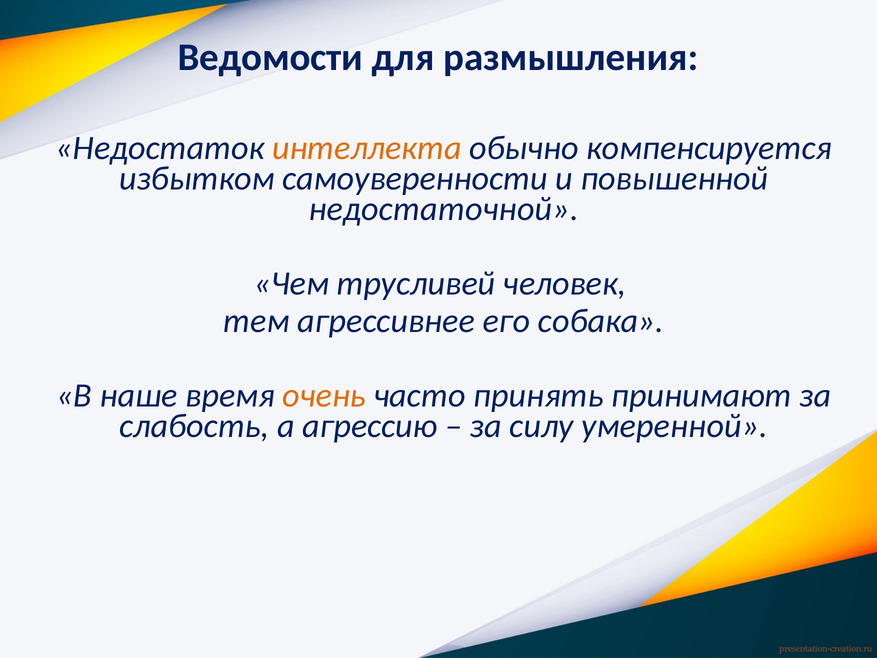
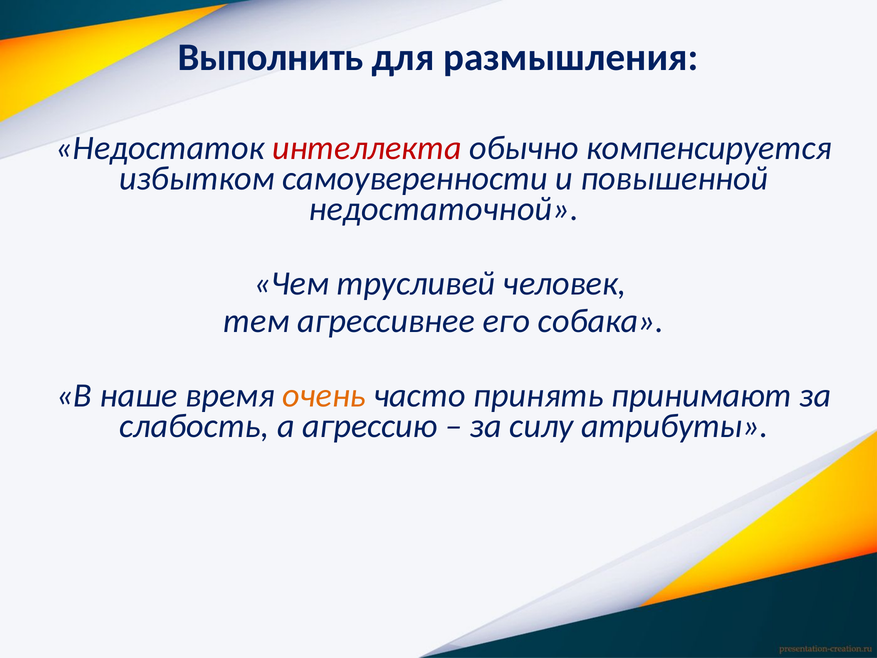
Ведомости: Ведомости -> Выполнить (271, 57)
интеллекта colour: orange -> red (367, 148)
умеренной: умеренной -> атрибуты (675, 426)
